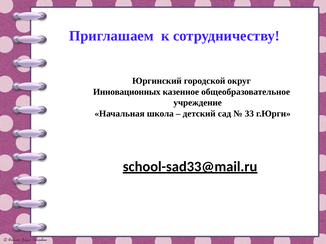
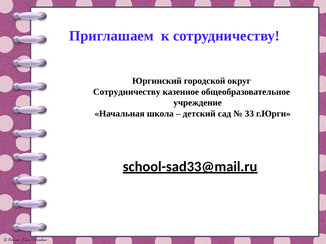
Инновационных: Инновационных -> Сотрудничеству (127, 92)
